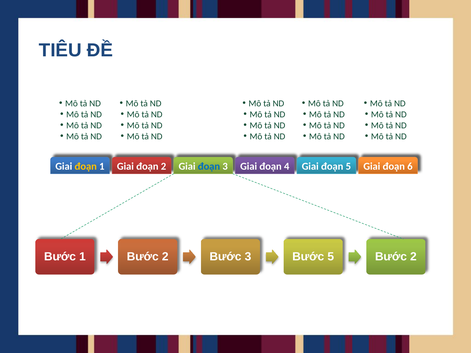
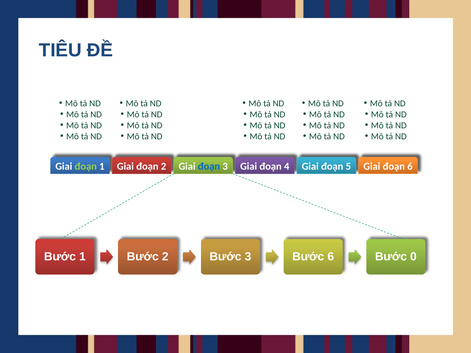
đoạn colour: yellow -> light green (86, 167)
5: 5 -> 6 (331, 257)
2: 2 -> 0 (413, 257)
